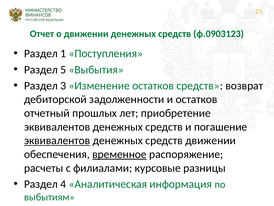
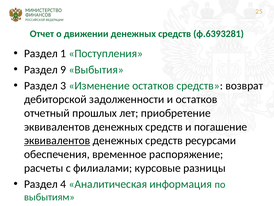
ф.0903123: ф.0903123 -> ф.6393281 (219, 34)
5: 5 -> 9 (63, 69)
средств движении: движении -> ресурсами (211, 140)
временное underline: present -> none (119, 154)
